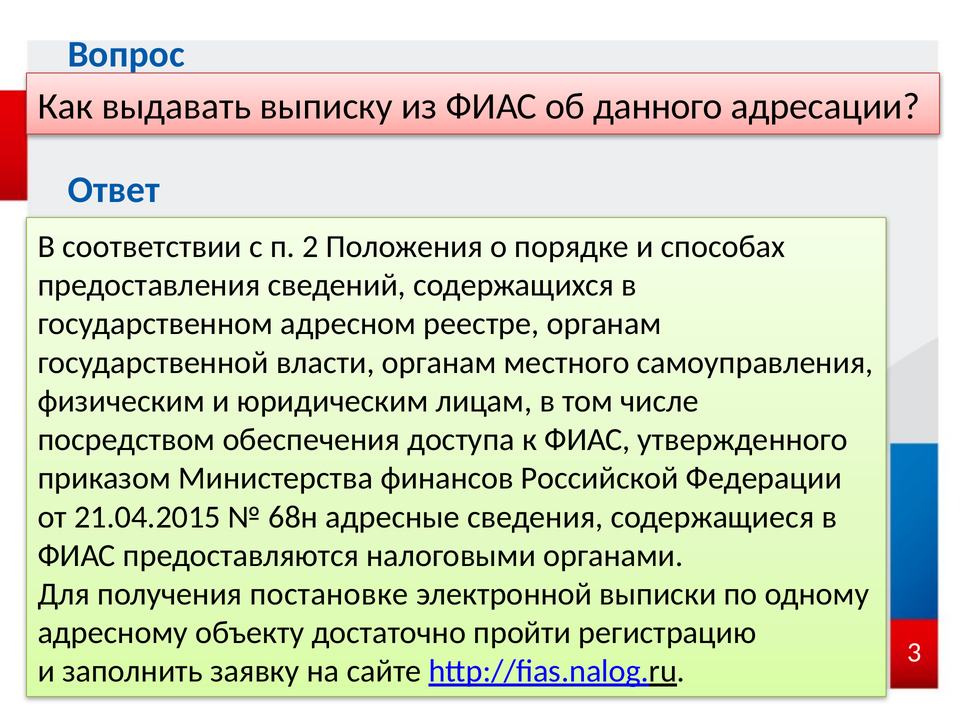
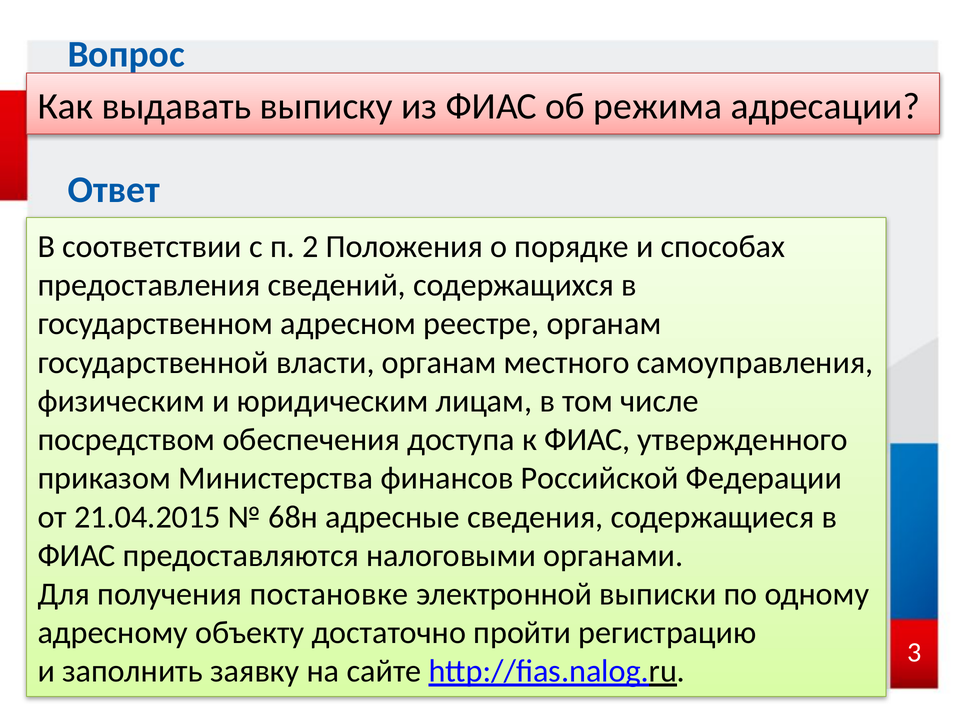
данного: данного -> режима (658, 106)
